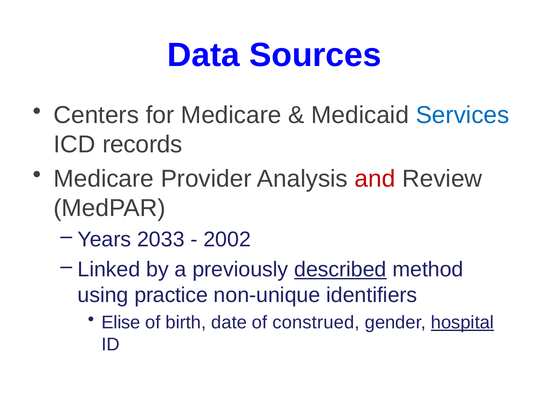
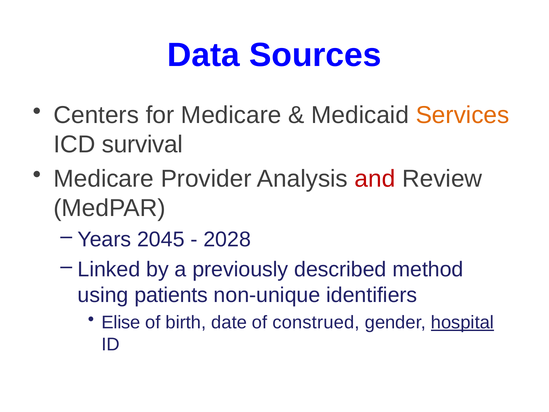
Services colour: blue -> orange (463, 115)
records: records -> survival (142, 144)
2033: 2033 -> 2045 (161, 239)
2002: 2002 -> 2028 (227, 239)
described underline: present -> none (340, 269)
practice: practice -> patients (171, 295)
